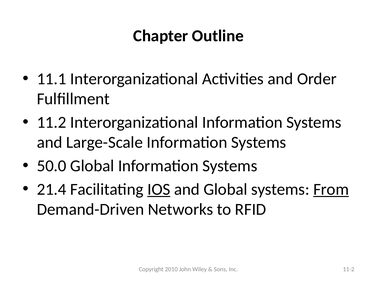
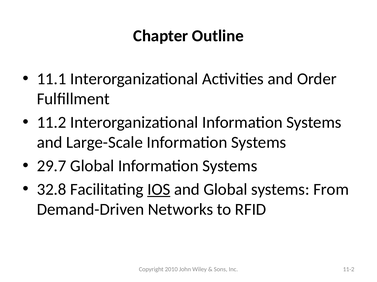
50.0: 50.0 -> 29.7 (52, 166)
21.4: 21.4 -> 32.8 (52, 190)
From underline: present -> none (331, 190)
